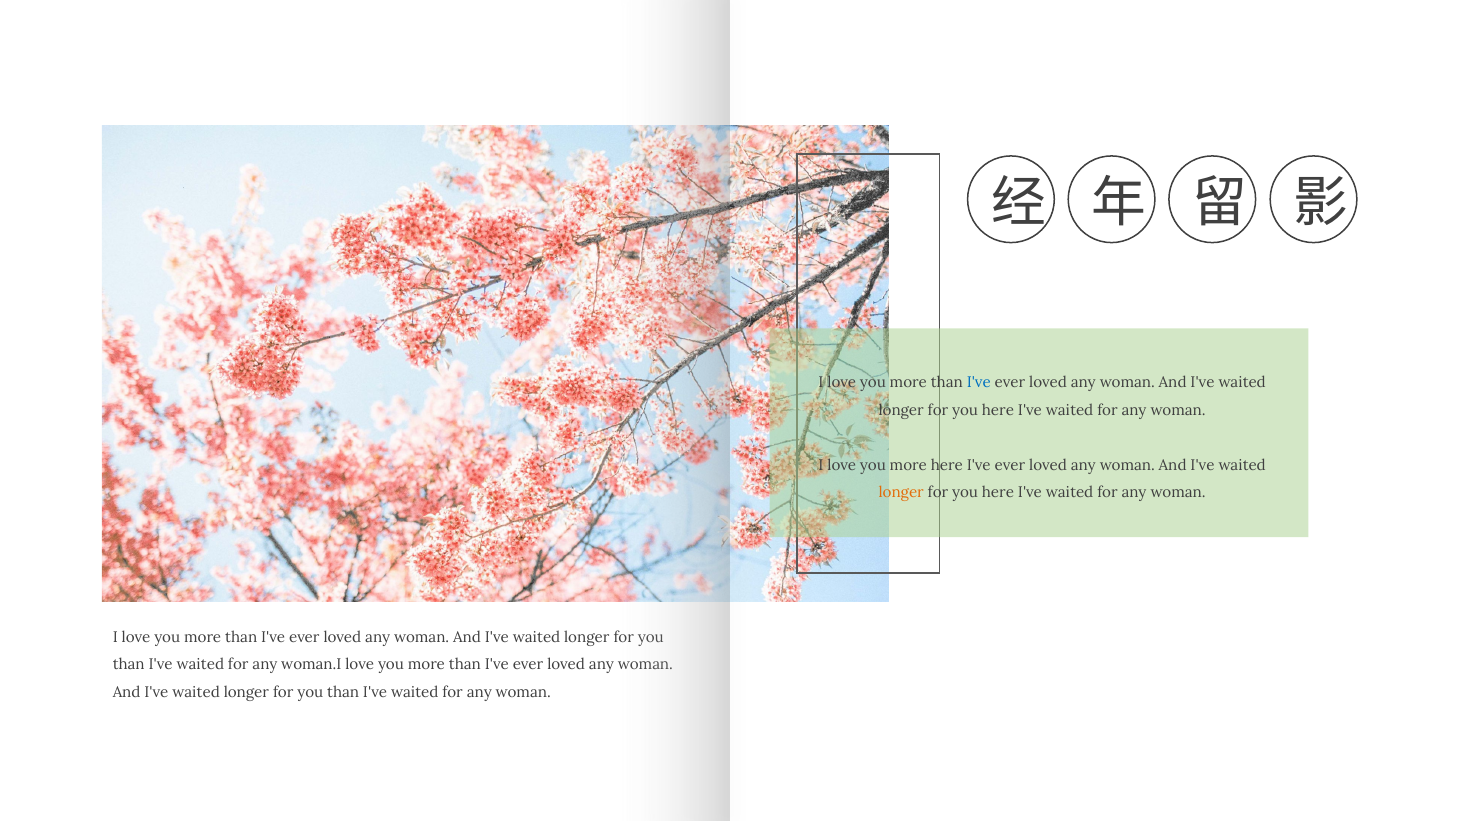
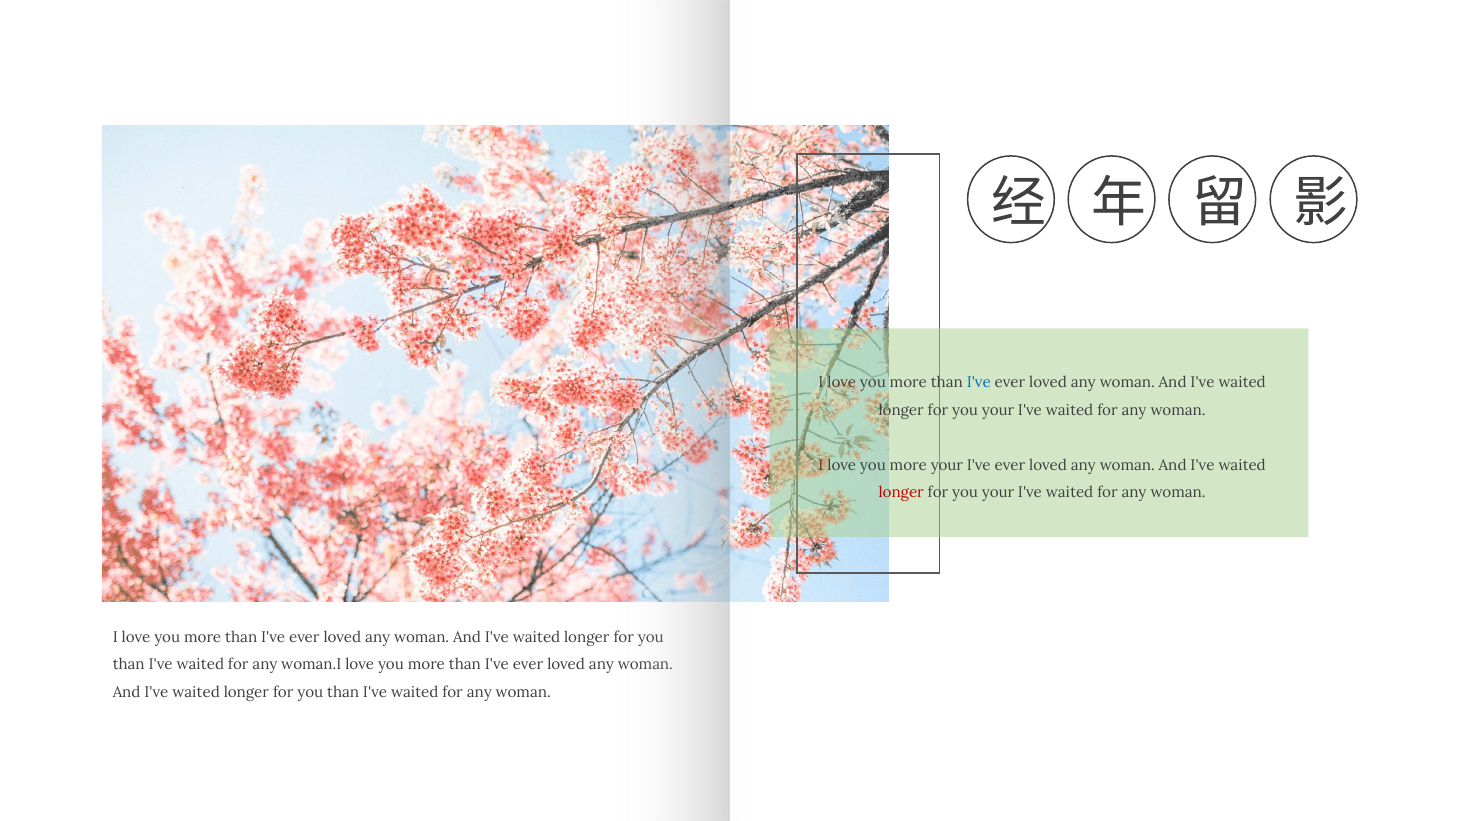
here: here -> your (998, 410)
more here: here -> your (947, 465)
longer colour: orange -> red (901, 493)
here: here -> your (998, 493)
